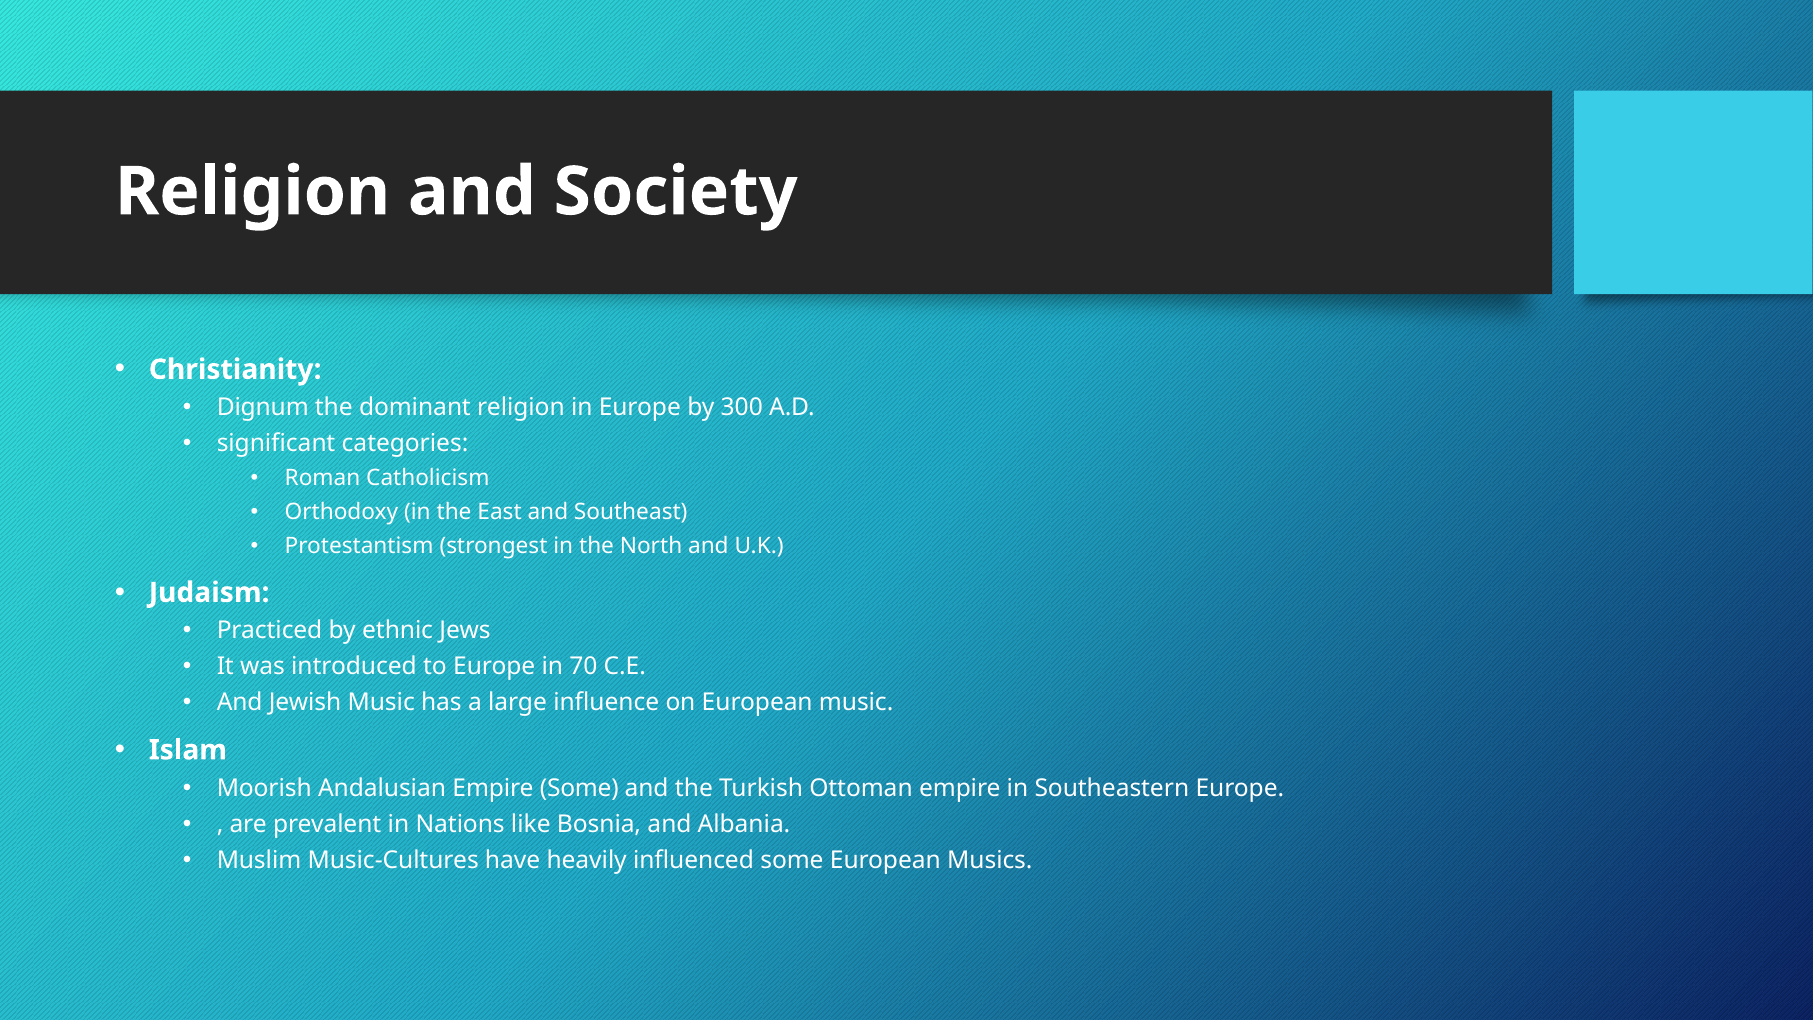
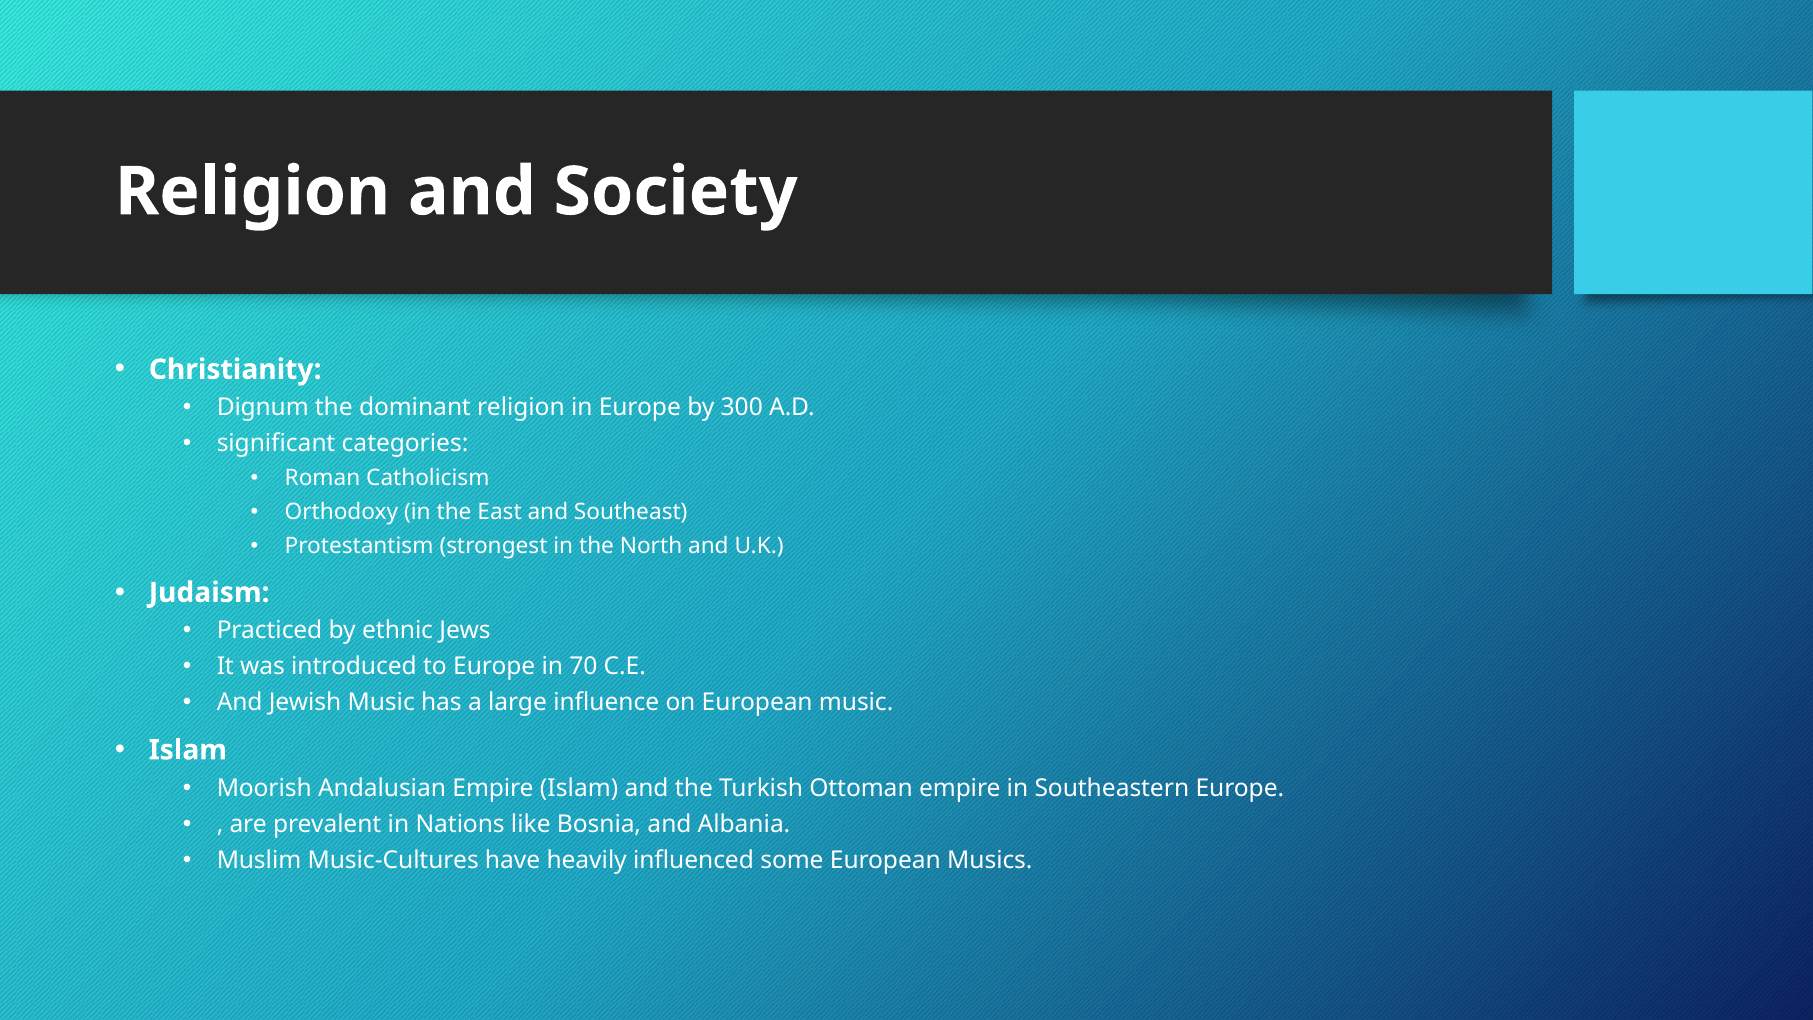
Empire Some: Some -> Islam (579, 788)
